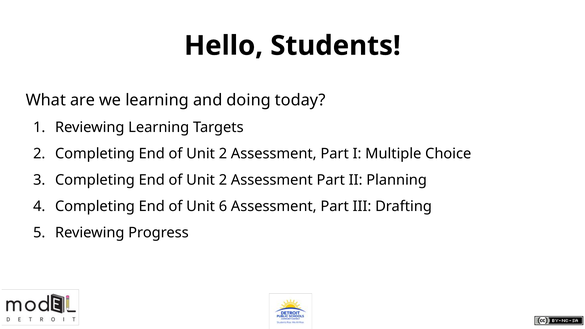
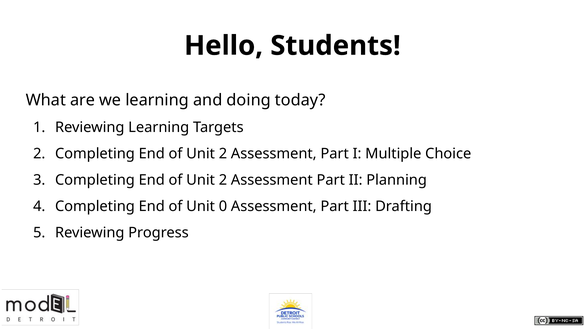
6: 6 -> 0 (223, 206)
